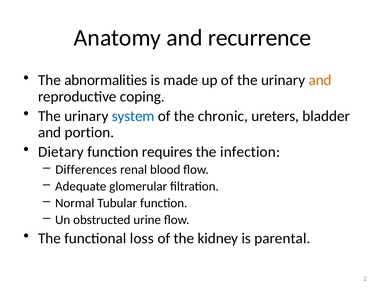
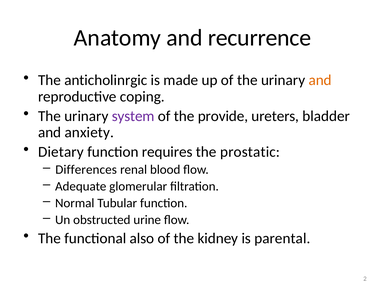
abnormalities: abnormalities -> anticholinrgic (106, 80)
system colour: blue -> purple (133, 116)
chronic: chronic -> provide (223, 116)
portion: portion -> anxiety (89, 133)
infection: infection -> prostatic (250, 152)
loss: loss -> also (142, 239)
